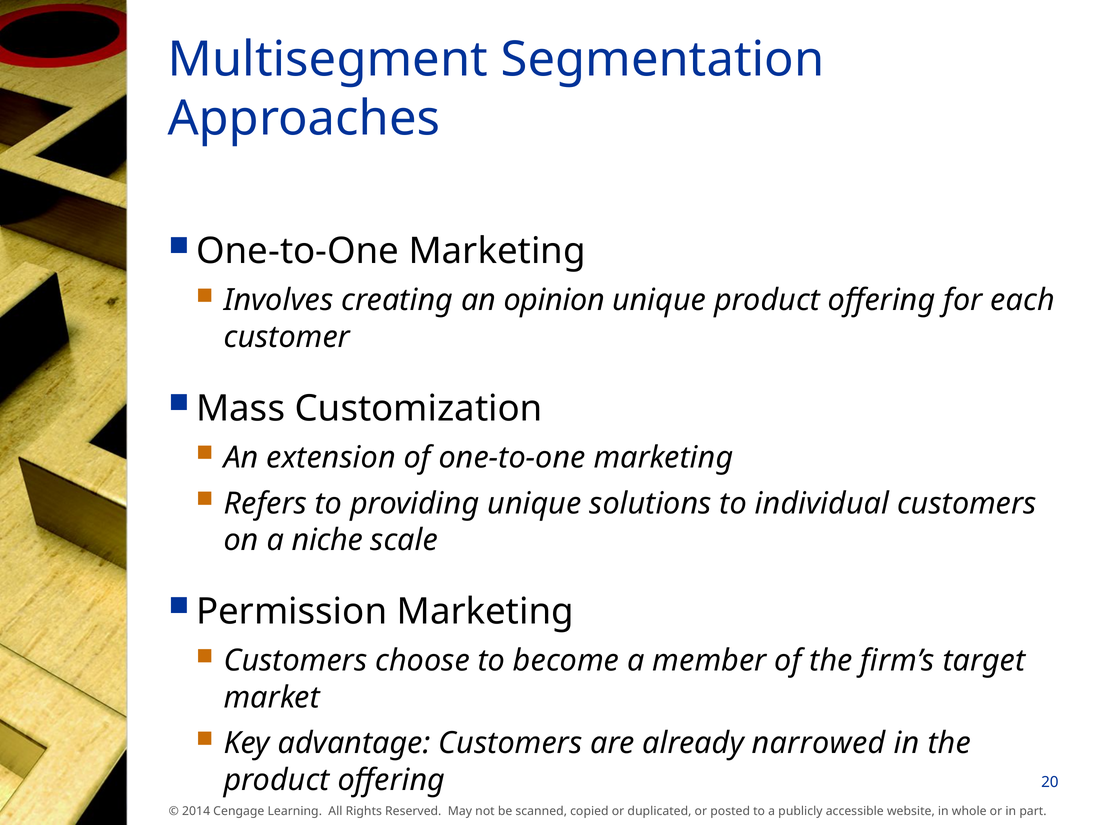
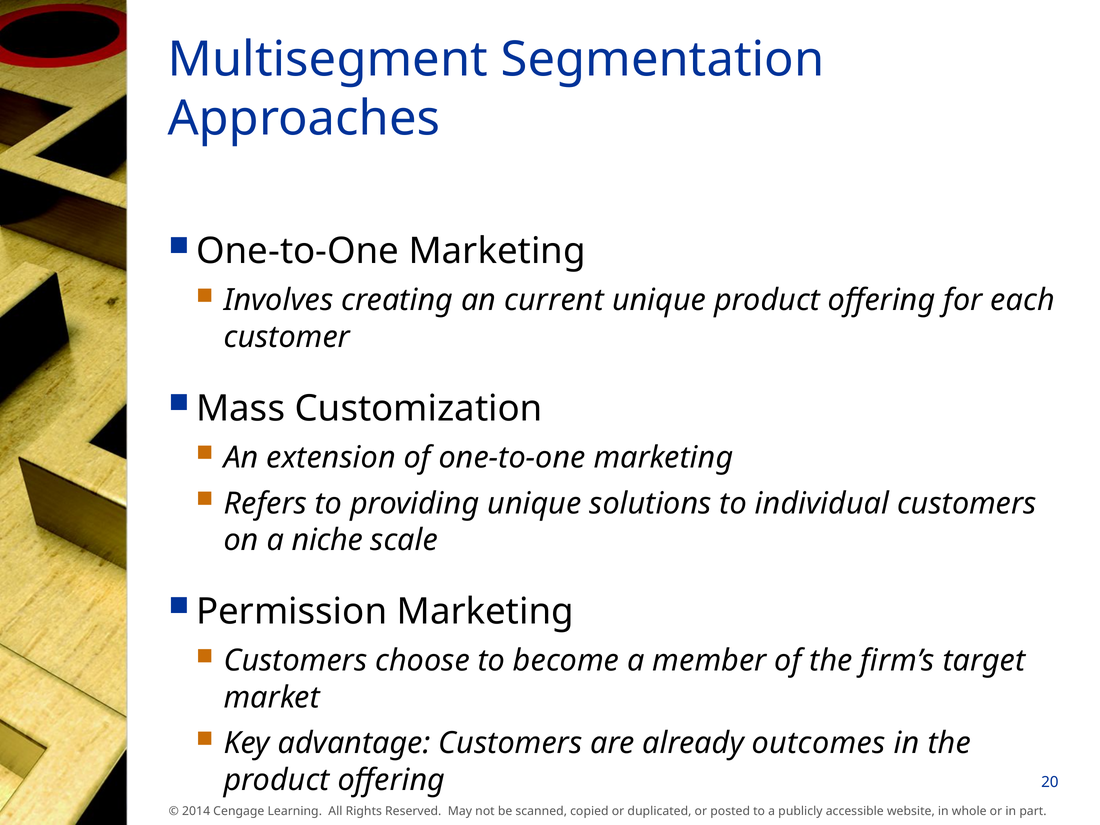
opinion: opinion -> current (554, 300)
narrowed: narrowed -> outcomes (819, 743)
